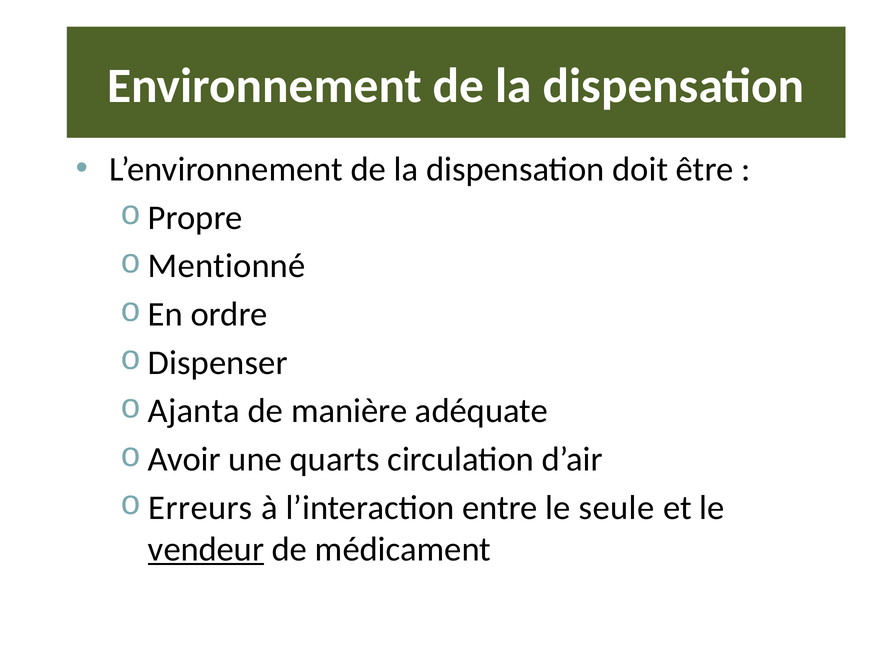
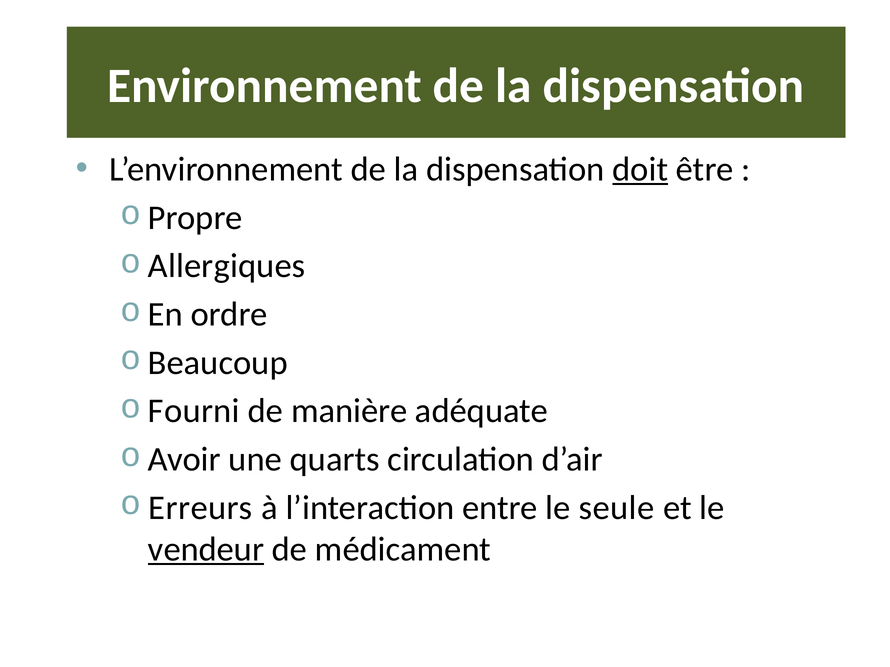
doit underline: none -> present (640, 169)
Mentionné: Mentionné -> Allergiques (227, 266)
Dispenser: Dispenser -> Beaucoup (218, 363)
Ajanta: Ajanta -> Fourni (194, 411)
